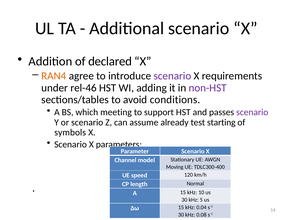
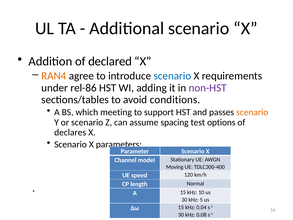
scenario colour: purple -> blue (172, 76)
rel-46: rel-46 -> rel-86 (84, 88)
scenario colour: purple -> orange (252, 112)
already: already -> spacing (175, 122)
starting: starting -> options (221, 122)
symbols: symbols -> declares (70, 132)
